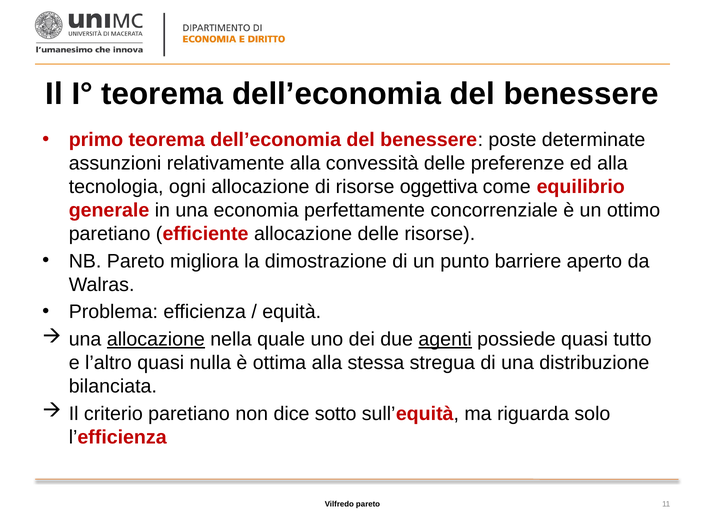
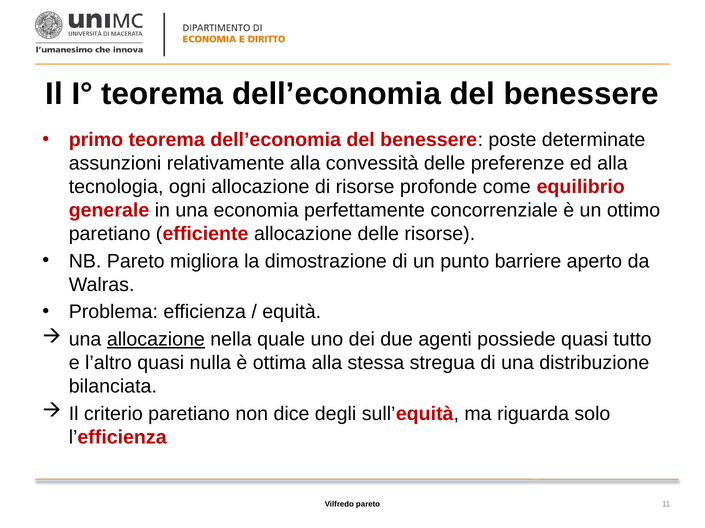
oggettiva: oggettiva -> profonde (439, 187)
agenti underline: present -> none (445, 340)
sotto: sotto -> degli (336, 414)
